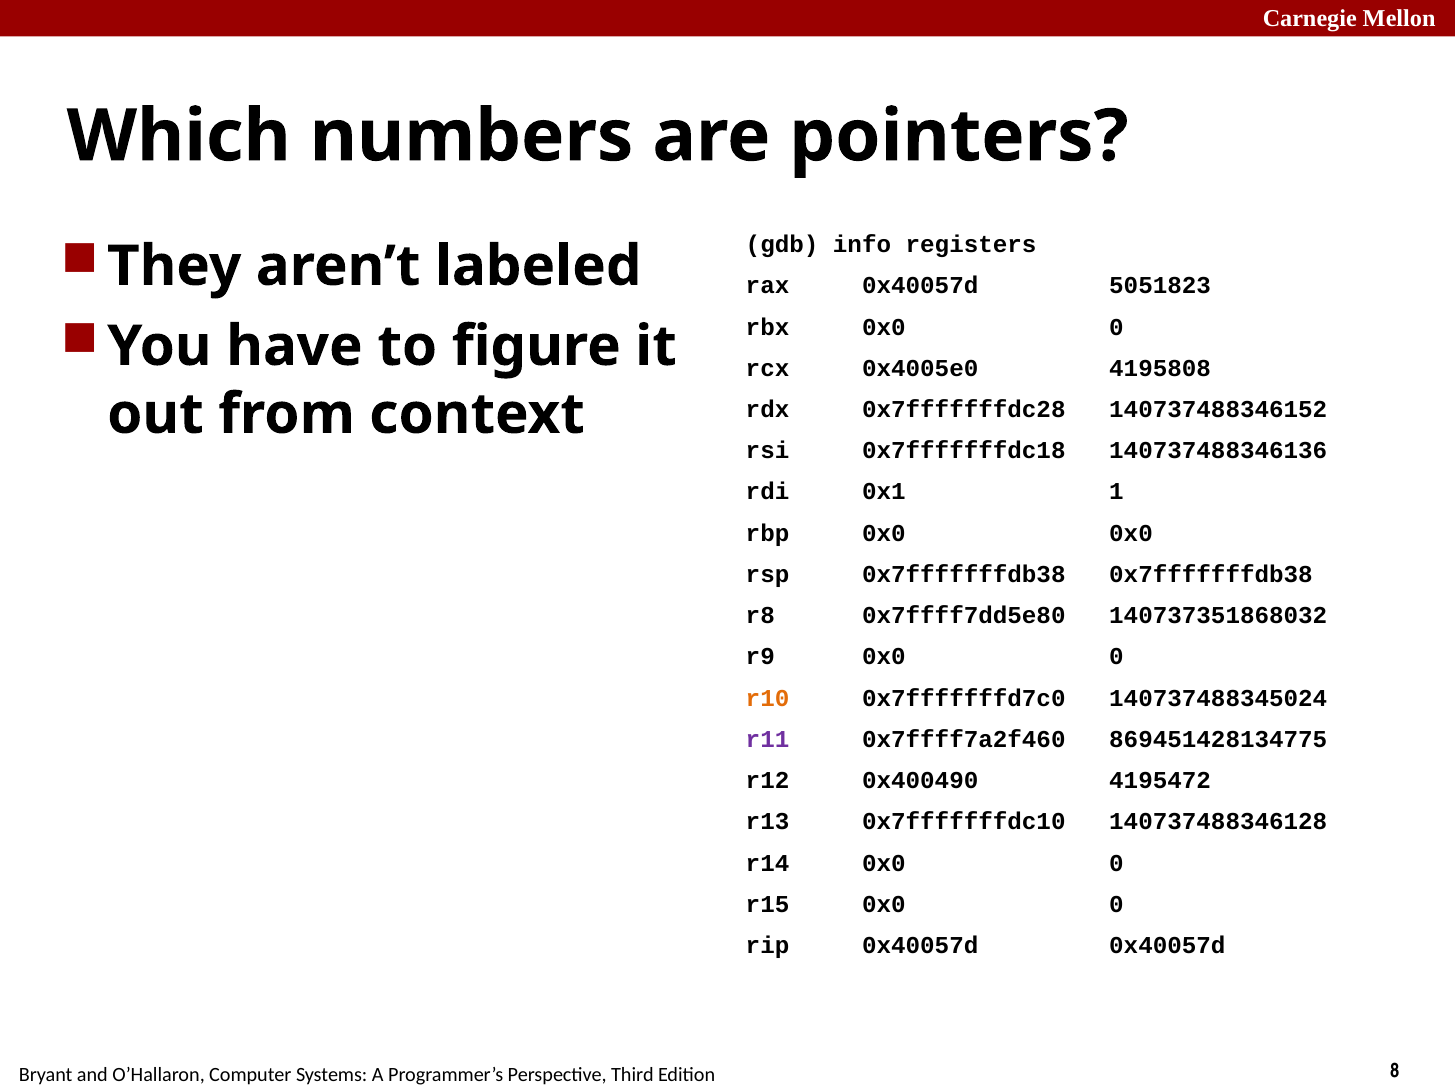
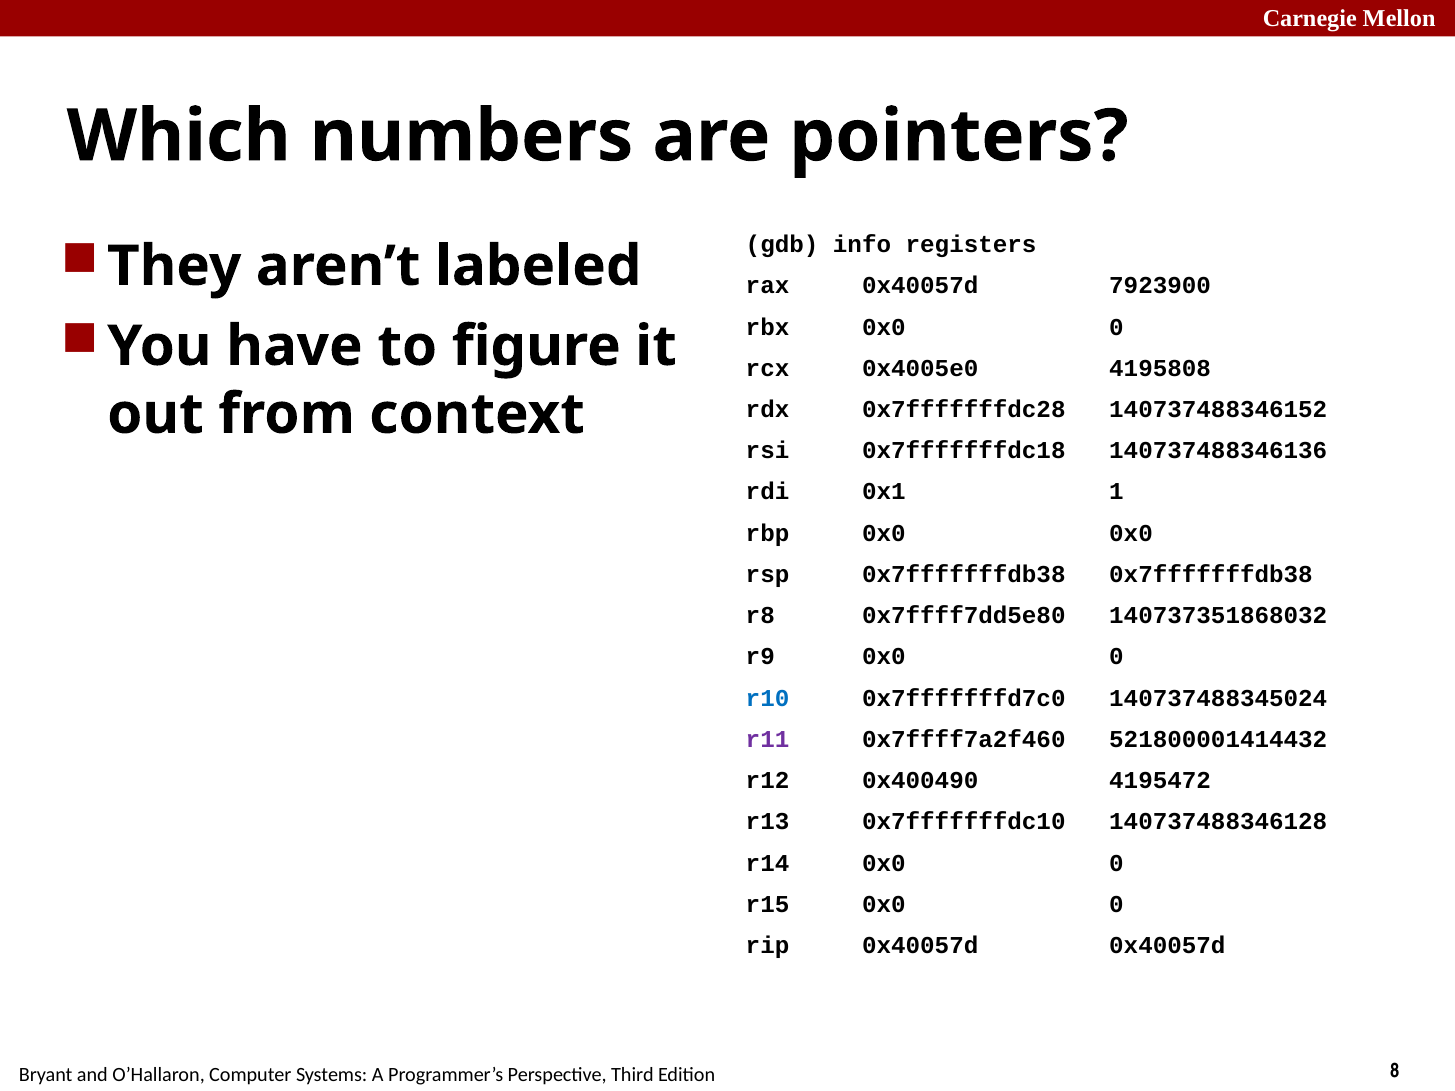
5051823: 5051823 -> 7923900 (1160, 286)
r10 colour: orange -> blue (768, 698)
869451428134775: 869451428134775 -> 521800001414432 (1218, 740)
